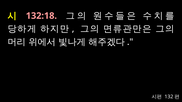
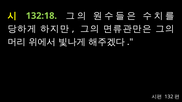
132:18 colour: pink -> light green (41, 16)
